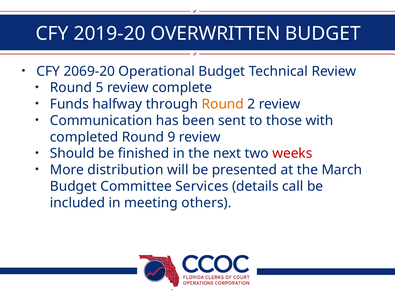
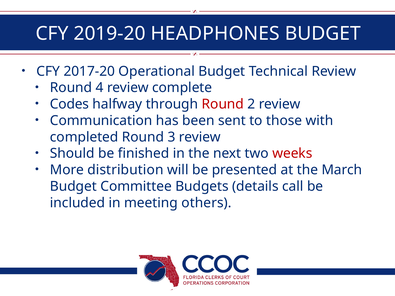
OVERWRITTEN: OVERWRITTEN -> HEADPHONES (215, 34)
2069-20: 2069-20 -> 2017-20 (89, 71)
5: 5 -> 4 (100, 88)
Funds: Funds -> Codes (69, 104)
Round colour: orange -> red (223, 104)
9: 9 -> 3 (172, 137)
Services: Services -> Budgets (202, 186)
